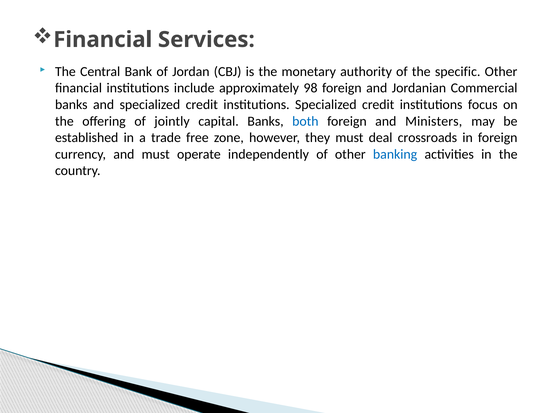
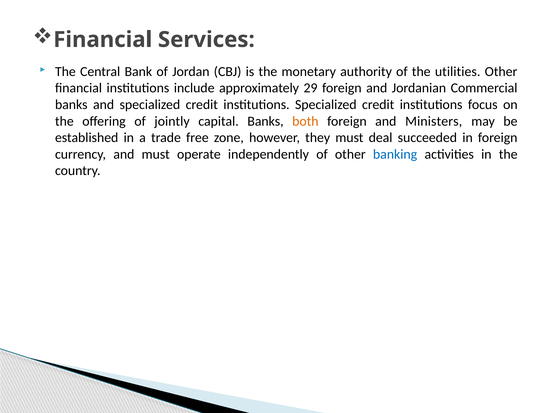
specific: specific -> utilities (458, 72)
98: 98 -> 29 (311, 88)
both colour: blue -> orange (305, 121)
crossroads: crossroads -> succeeded (427, 138)
